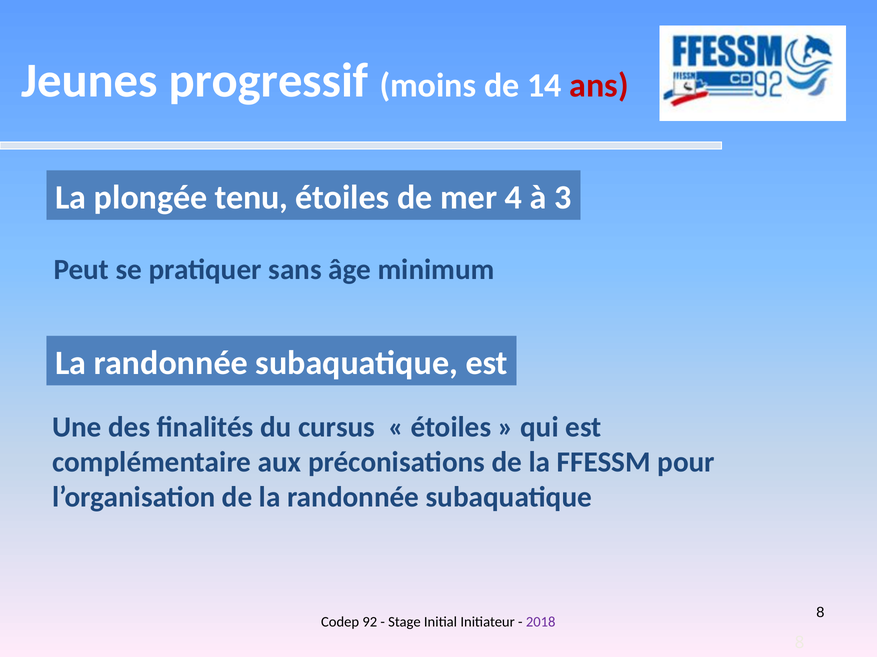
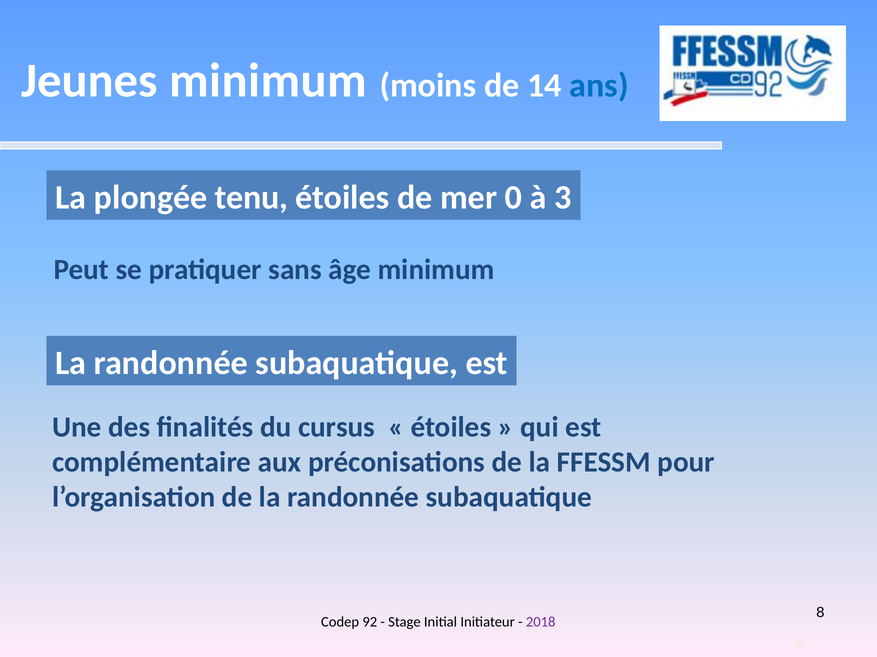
Jeunes progressif: progressif -> minimum (268, 81)
ans colour: red -> blue (599, 86)
4: 4 -> 0 (513, 198)
